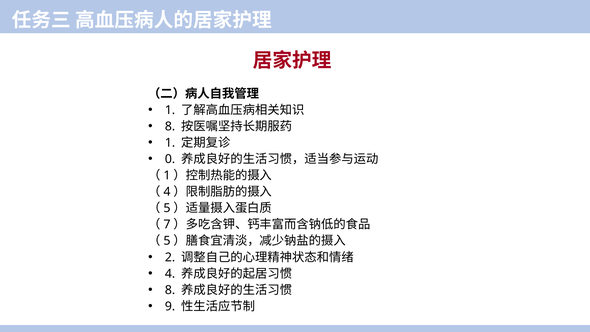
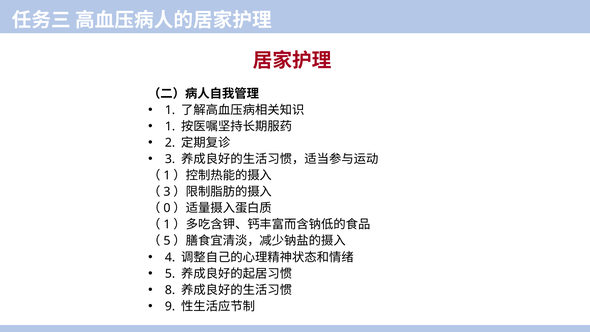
8: 8 -> 1 (170, 126)
1: 1 -> 2 (170, 143)
0: 0 -> 3 (170, 159)
4: 4 -> 3 (167, 192)
5: 5 -> 0 (167, 208)
7: 7 -> 1 (167, 224)
2: 2 -> 4 (170, 257)
4: 4 -> 5 (170, 274)
